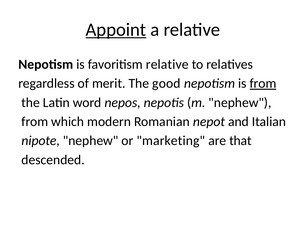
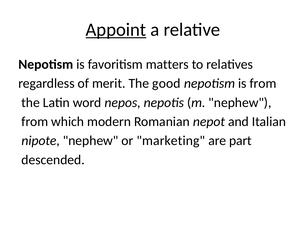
favoritism relative: relative -> matters (167, 64)
from underline: present -> none (263, 83)
that: that -> part (240, 140)
